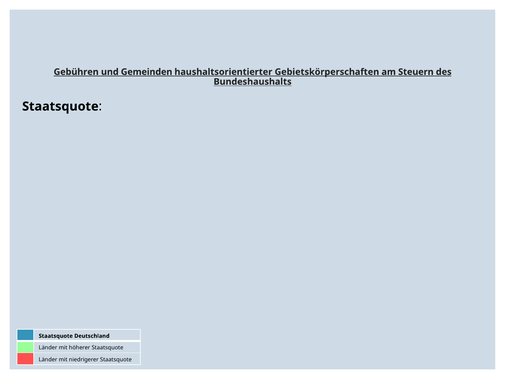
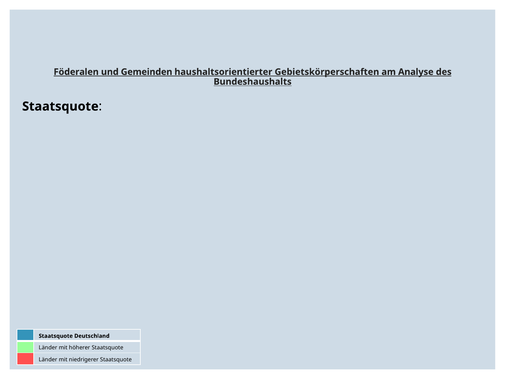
Gebühren: Gebühren -> Föderalen (76, 72)
Steuern: Steuern -> Analyse (416, 72)
